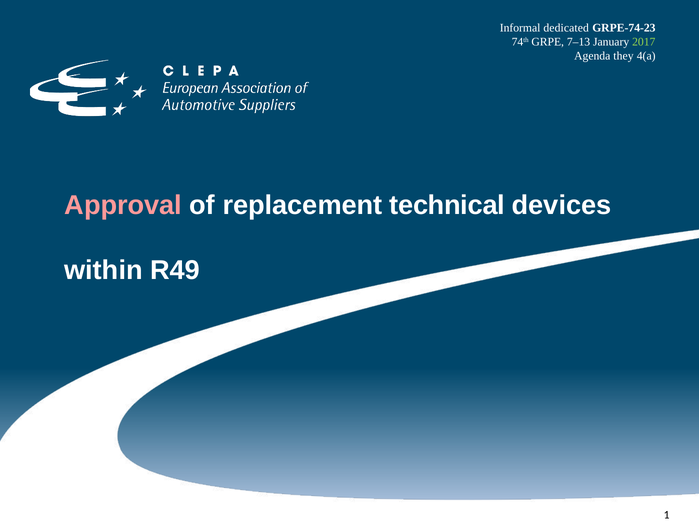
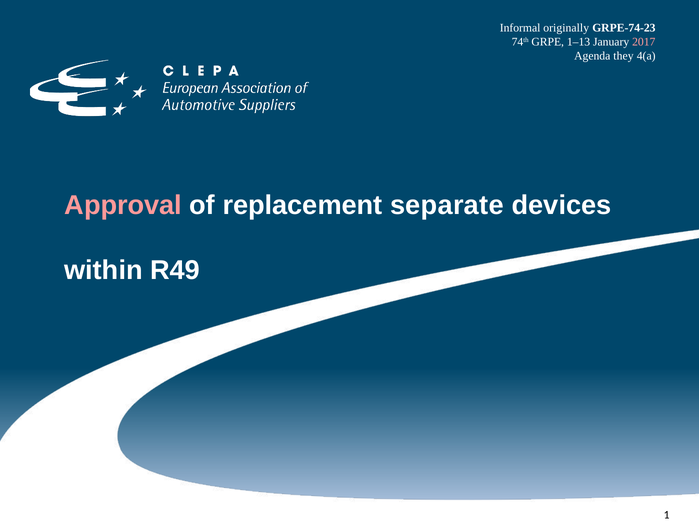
dedicated: dedicated -> originally (566, 28)
7–13: 7–13 -> 1–13 (579, 42)
2017 colour: light green -> pink (644, 42)
technical: technical -> separate (447, 205)
